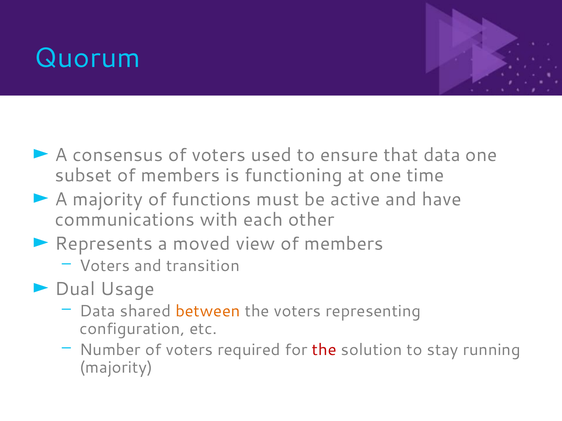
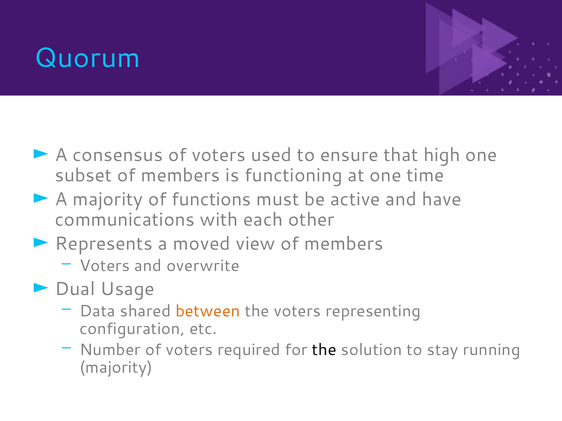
that data: data -> high (442, 155)
transition: transition -> overwrite (203, 266)
the colour: red -> black (324, 350)
